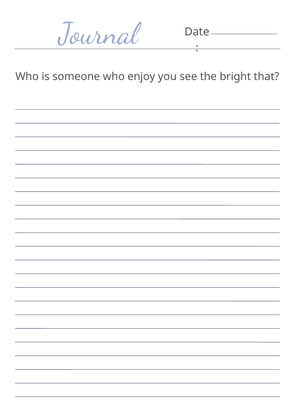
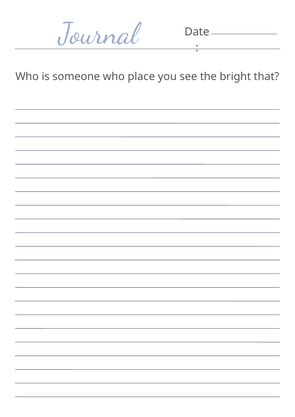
enjoy: enjoy -> place (141, 77)
